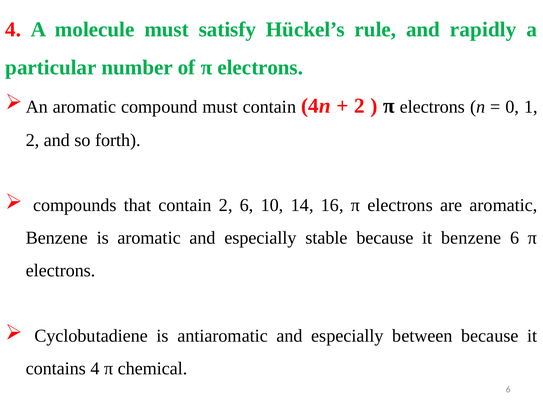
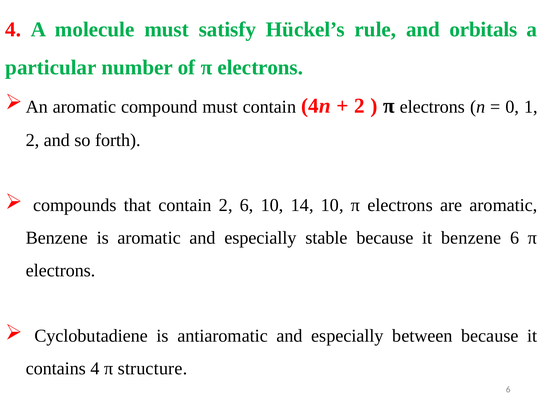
rapidly: rapidly -> orbitals (483, 30)
14 16: 16 -> 10 (332, 205)
chemical: chemical -> structure (153, 368)
